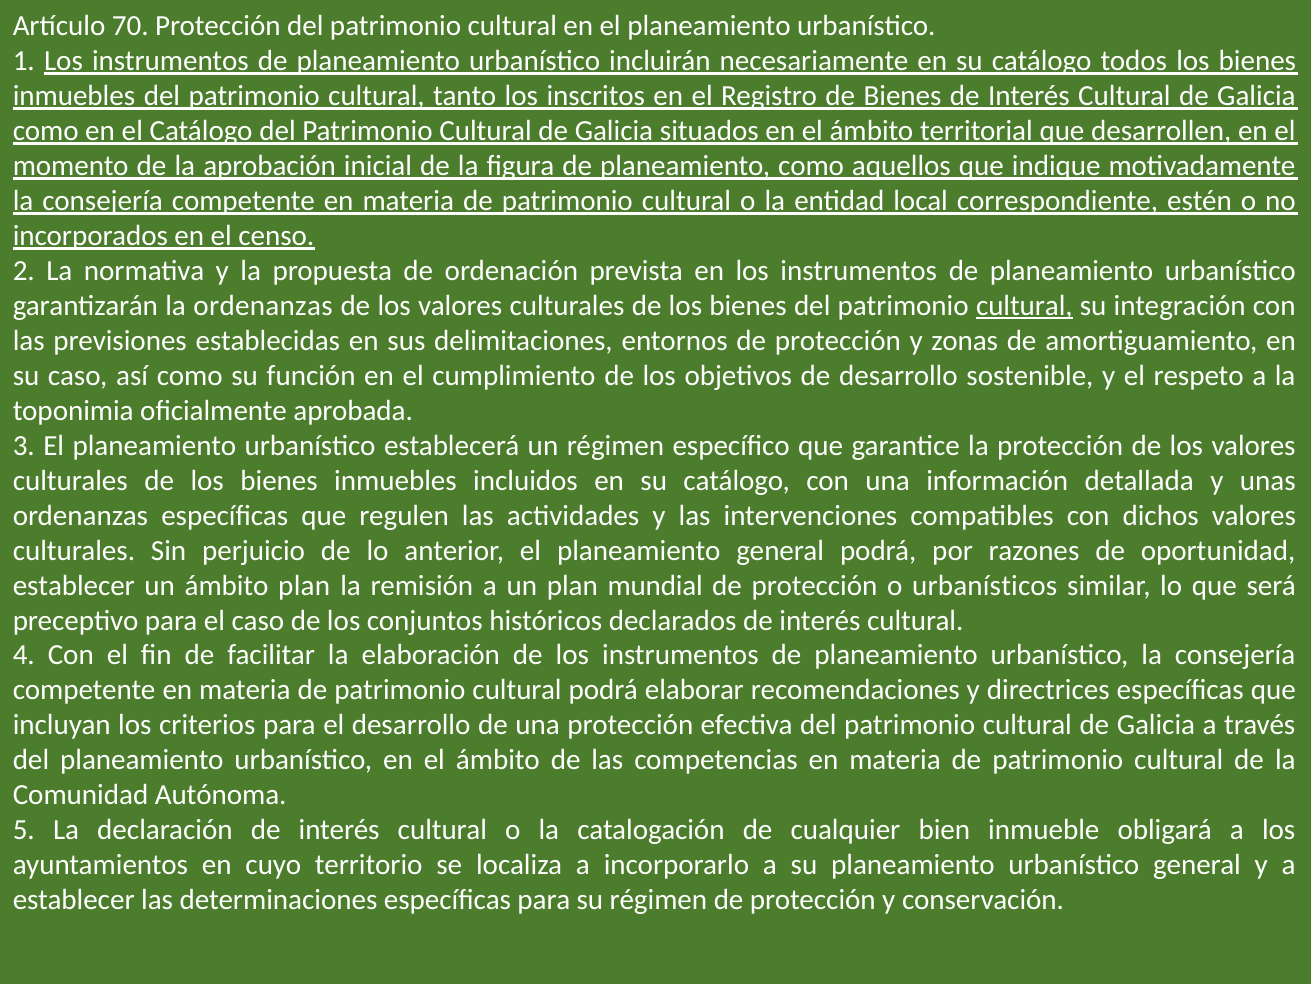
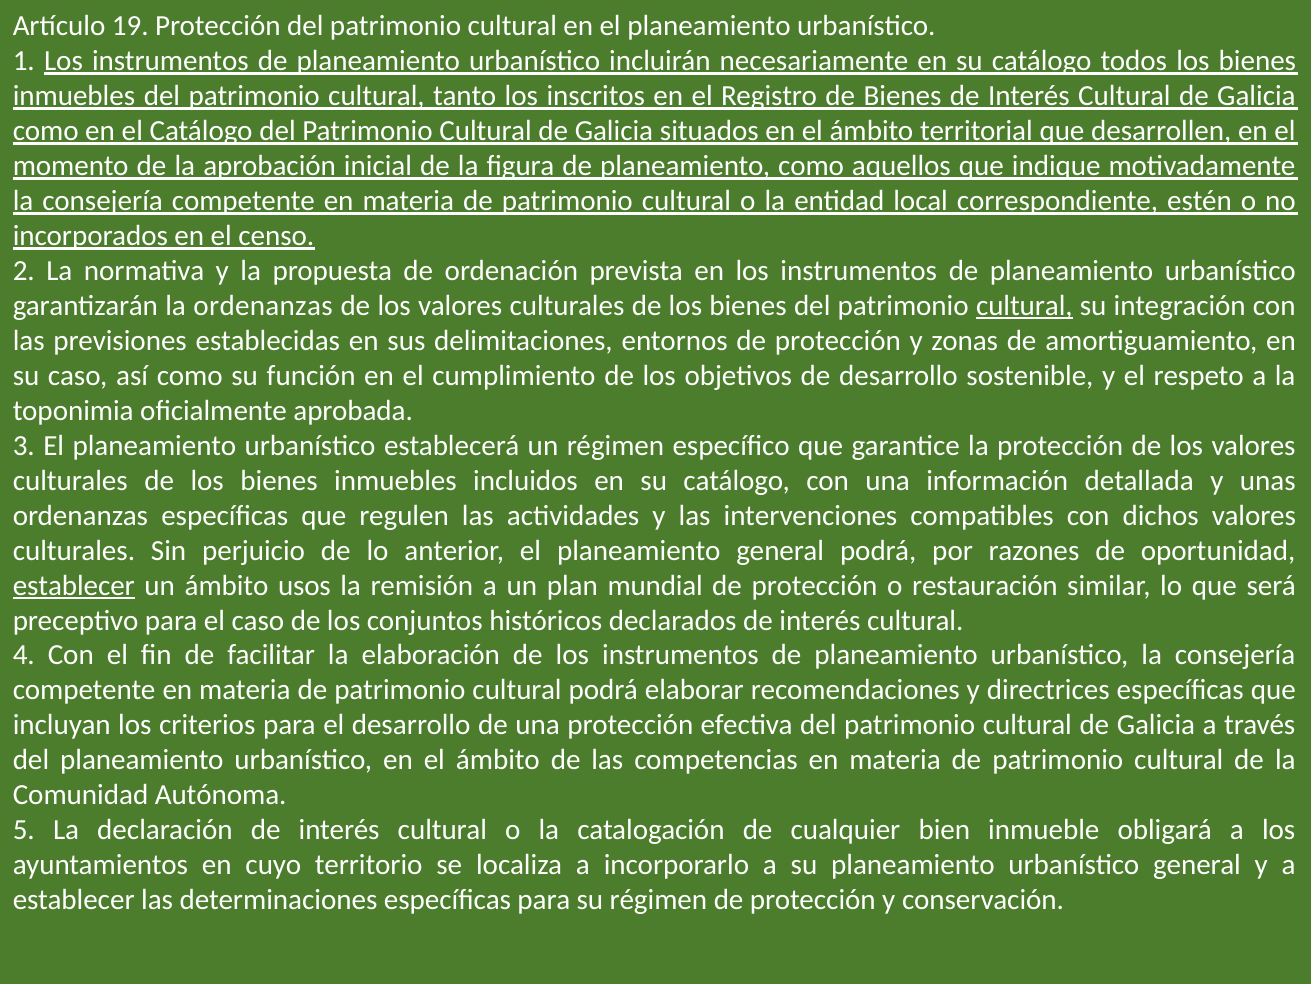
70: 70 -> 19 (130, 26)
establecer underline: none -> present (74, 585)
ámbito plan: plan -> usos (304, 585)
urbanísticos: urbanísticos -> restauración (985, 585)
